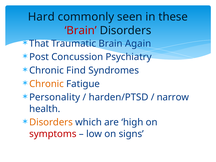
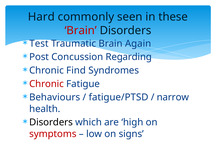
That: That -> Test (39, 44)
Psychiatry: Psychiatry -> Regarding (129, 57)
Chronic colour: orange -> red (47, 84)
Personality: Personality -> Behaviours (55, 97)
harden/PTSD: harden/PTSD -> fatigue/PTSD (119, 97)
Disorders colour: orange -> black (51, 122)
